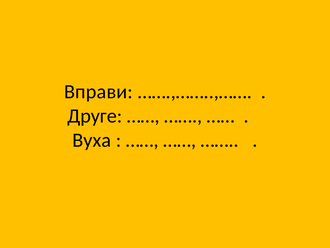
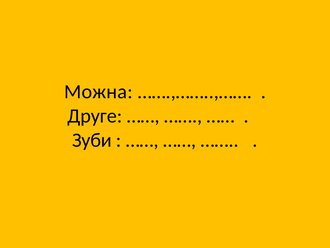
Вправи: Вправи -> Можна (98, 91)
Вуха: Вуха -> Зуби (92, 140)
